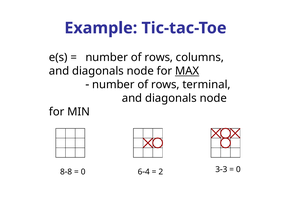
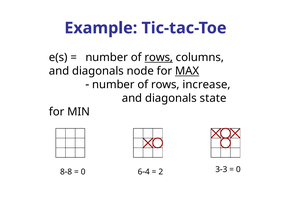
rows underline: none -> present (159, 58)
terminal: terminal -> increase (207, 85)
node: node -> state (213, 98)
